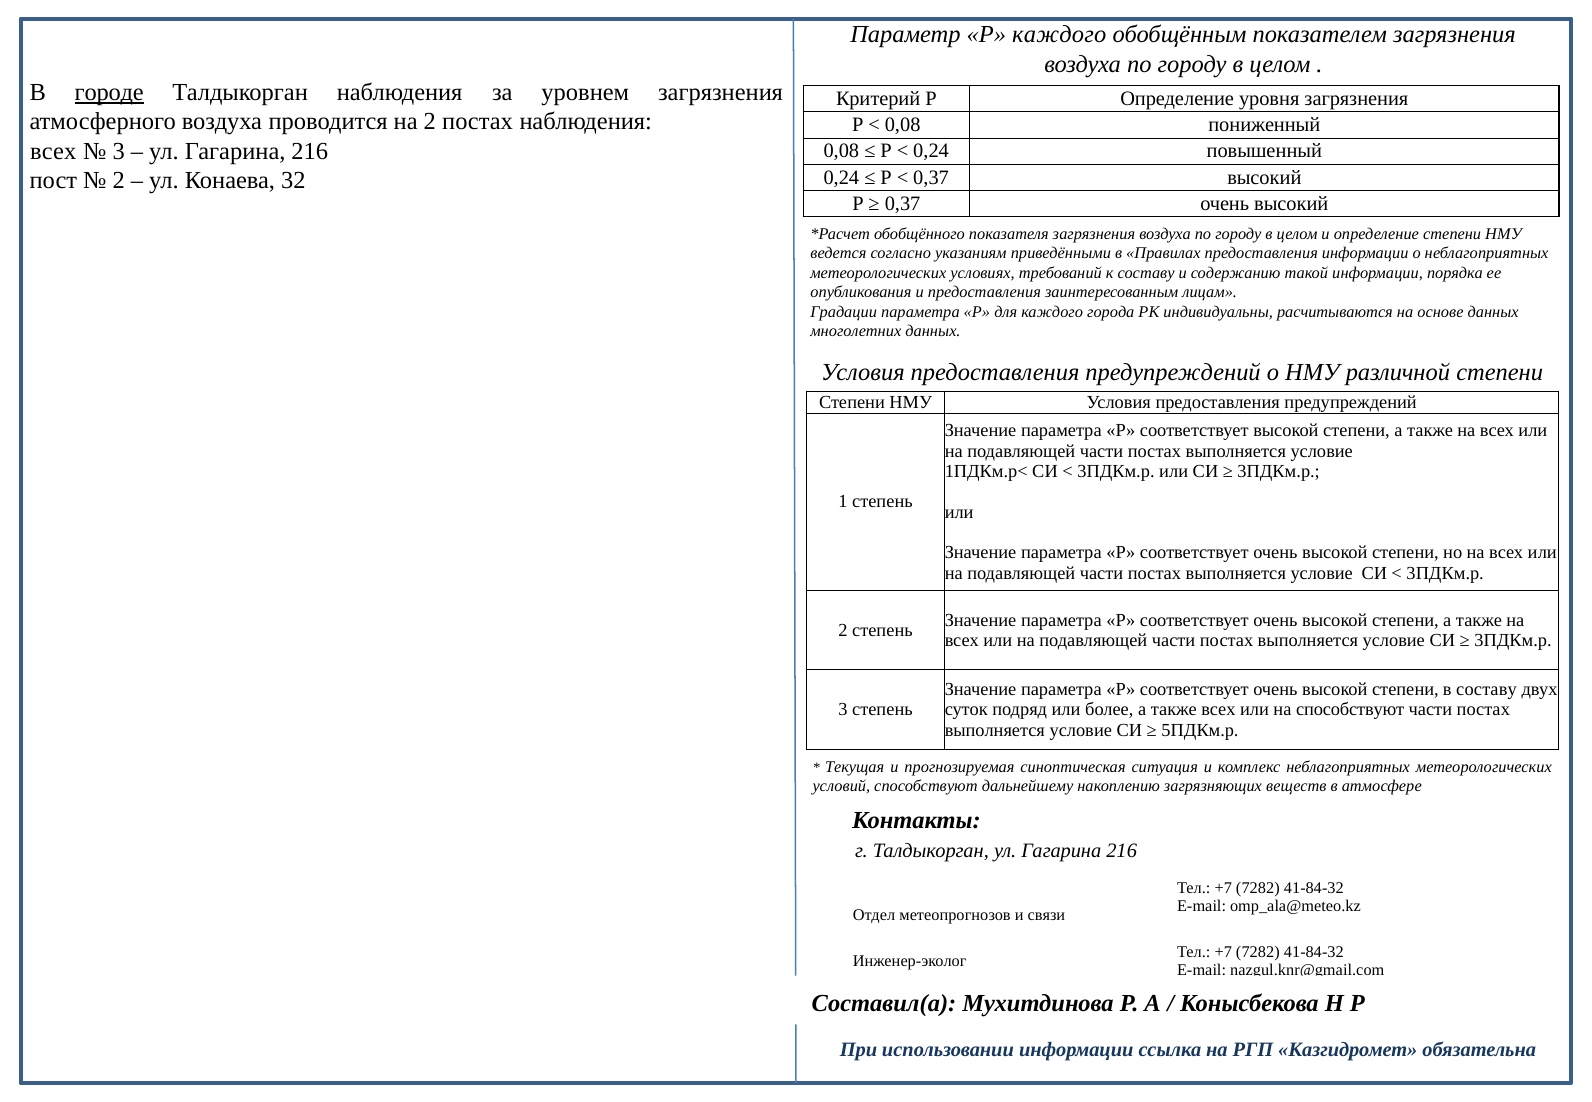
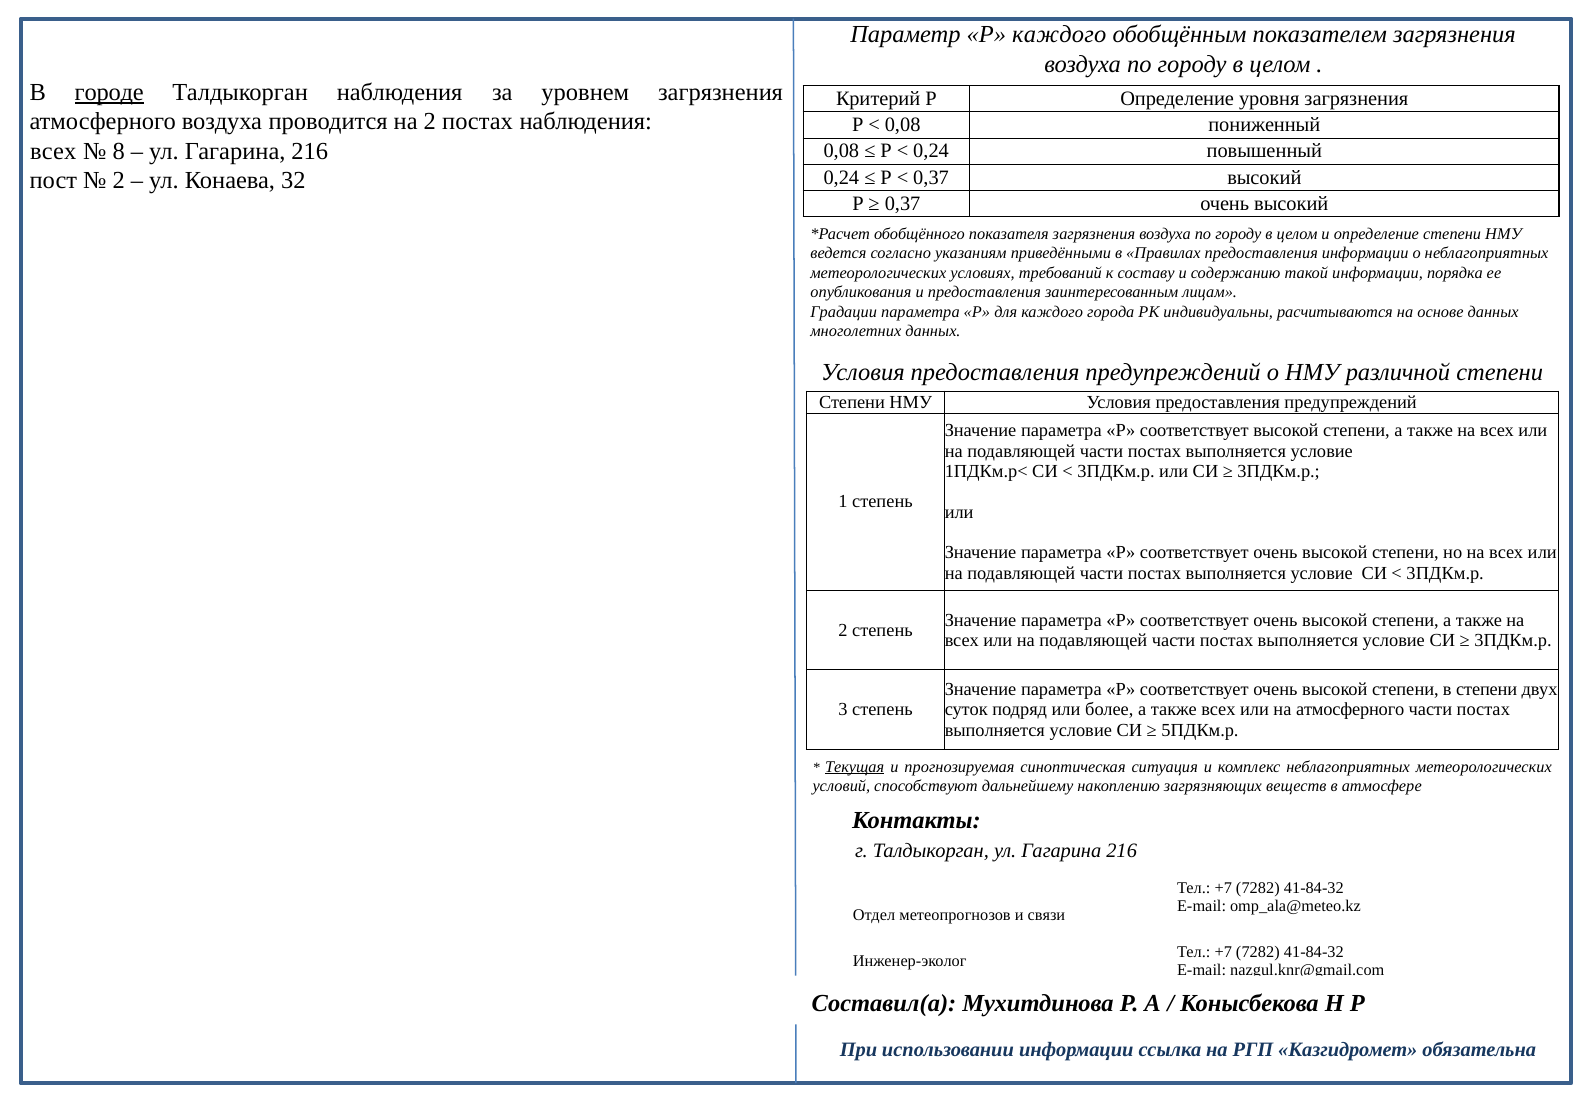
3: 3 -> 8 (119, 151)
в составу: составу -> степени (1487, 689)
на способствуют: способствуют -> атмосферного (1350, 710)
Текущая underline: none -> present (855, 767)
